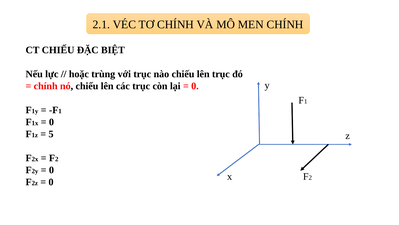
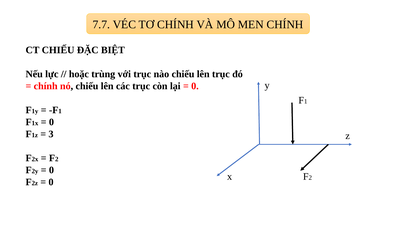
2.1: 2.1 -> 7.7 (101, 24)
5: 5 -> 3 (51, 134)
